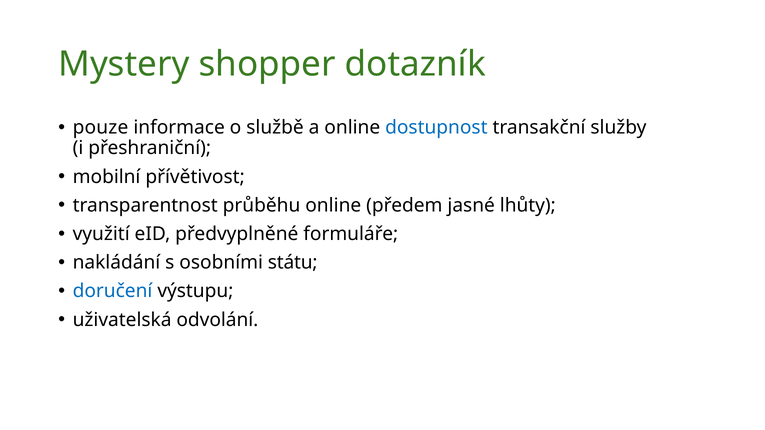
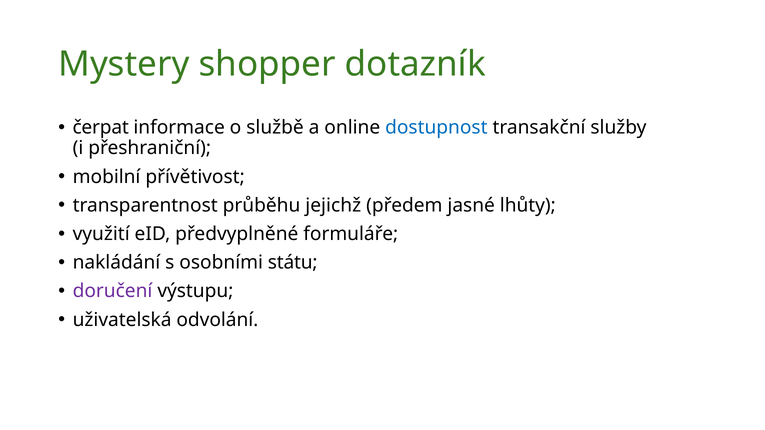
pouze: pouze -> čerpat (101, 128)
průběhu online: online -> jejichž (333, 206)
doručení colour: blue -> purple (113, 291)
